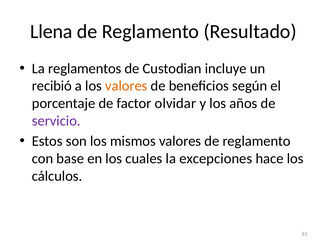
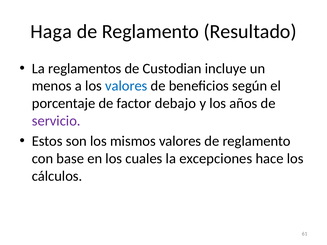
Llena: Llena -> Haga (51, 32)
recibió: recibió -> menos (52, 86)
valores colour: orange -> blue (126, 86)
olvidar: olvidar -> debajo (175, 103)
